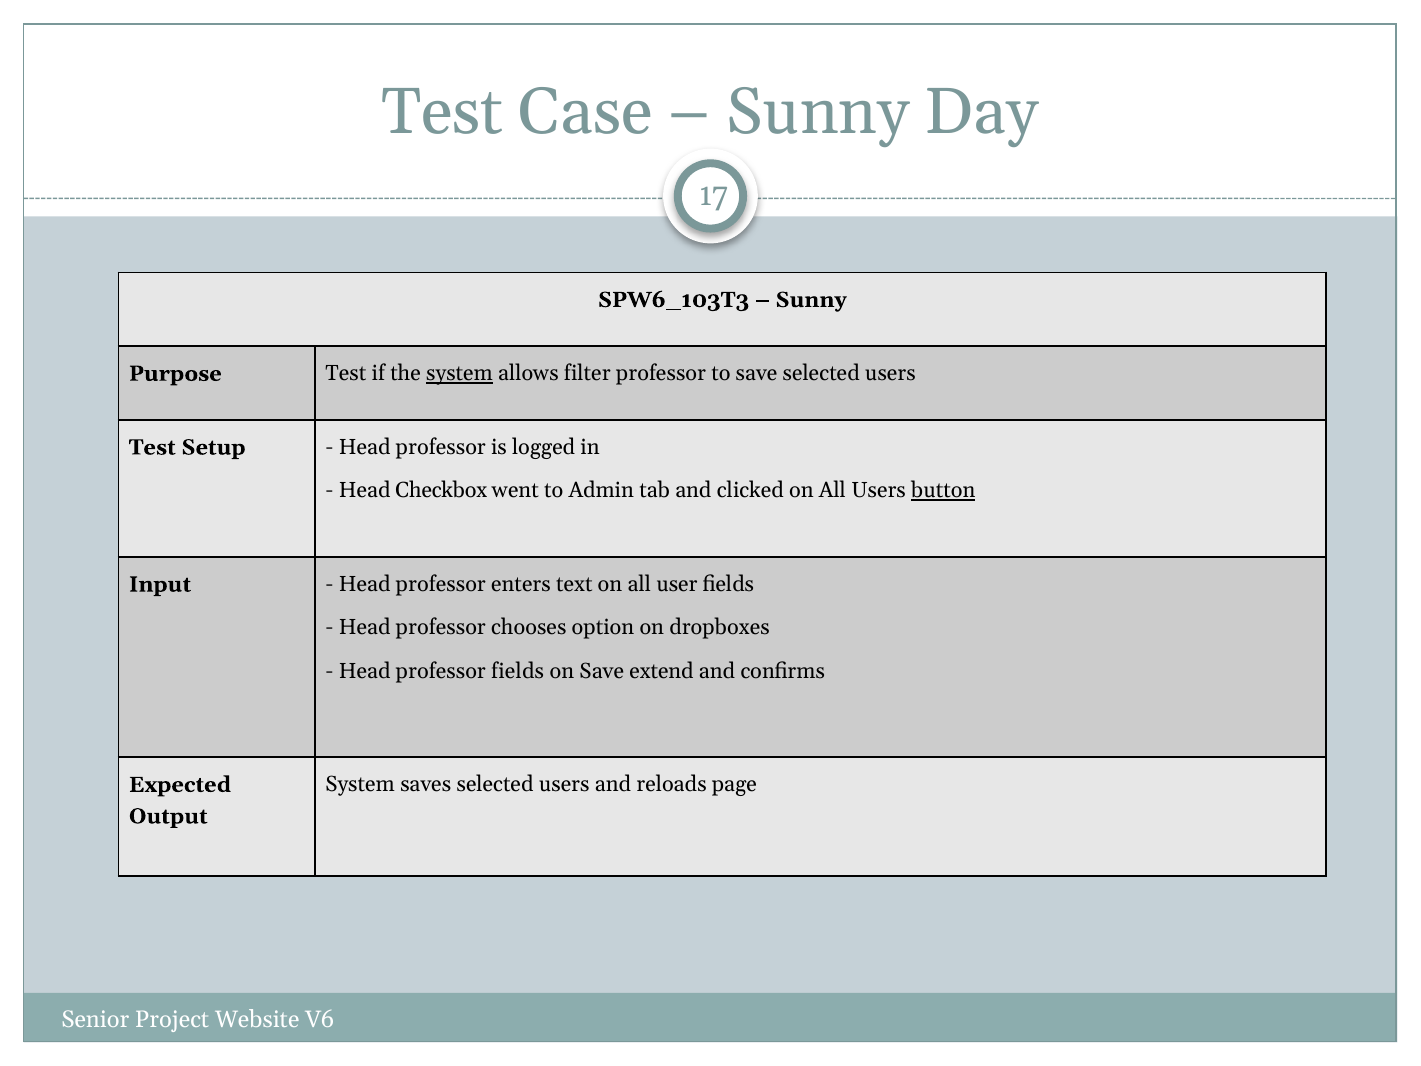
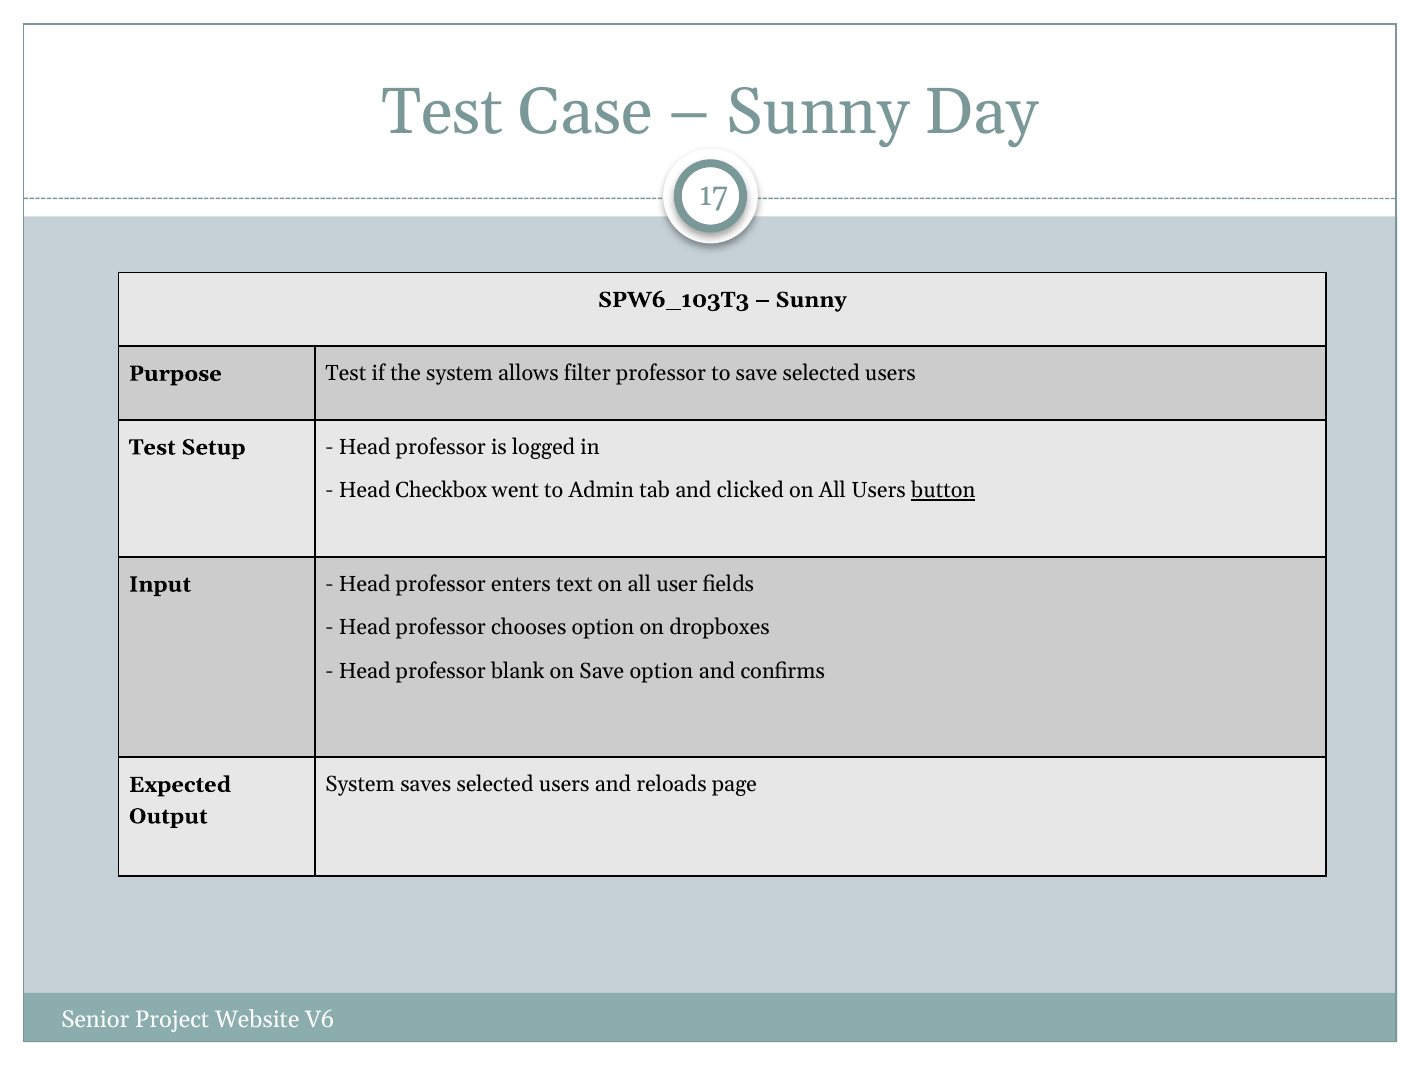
system underline: present -> none (460, 373)
professor fields: fields -> blank (518, 671)
Save extend: extend -> option (661, 671)
